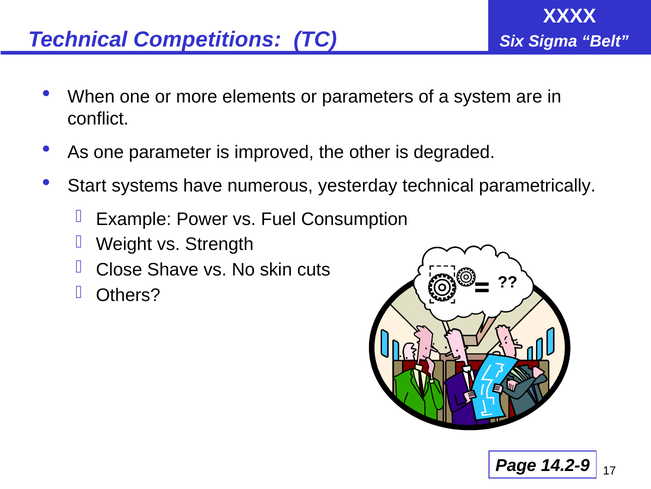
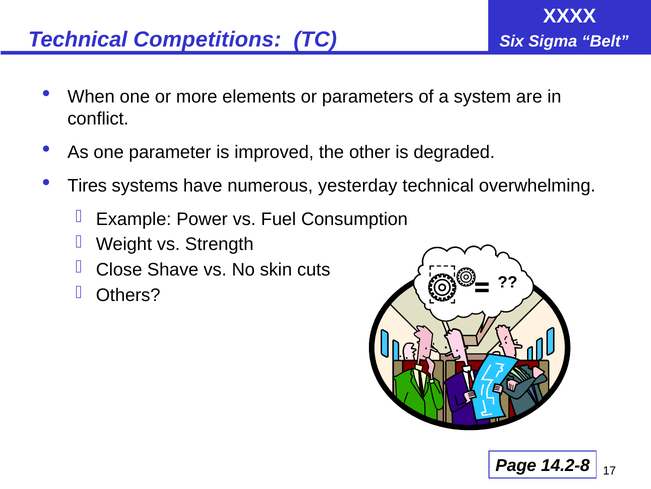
Start: Start -> Tires (87, 185)
parametrically: parametrically -> overwhelming (537, 185)
14.2-9: 14.2-9 -> 14.2-8 (565, 465)
